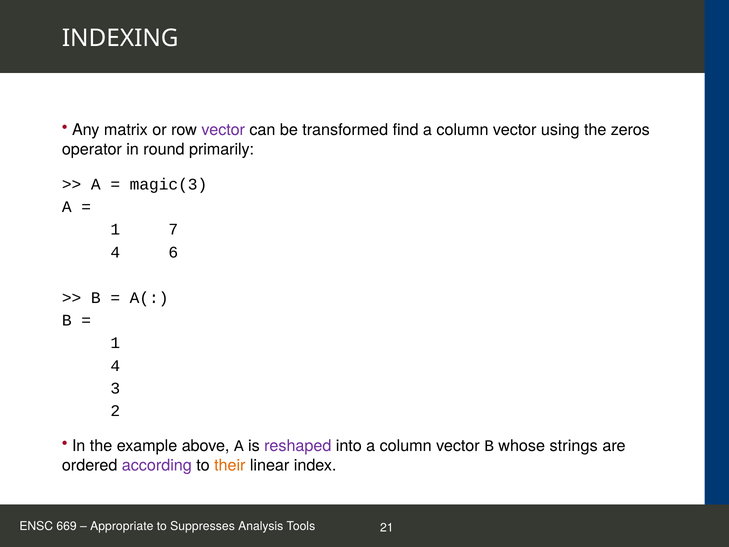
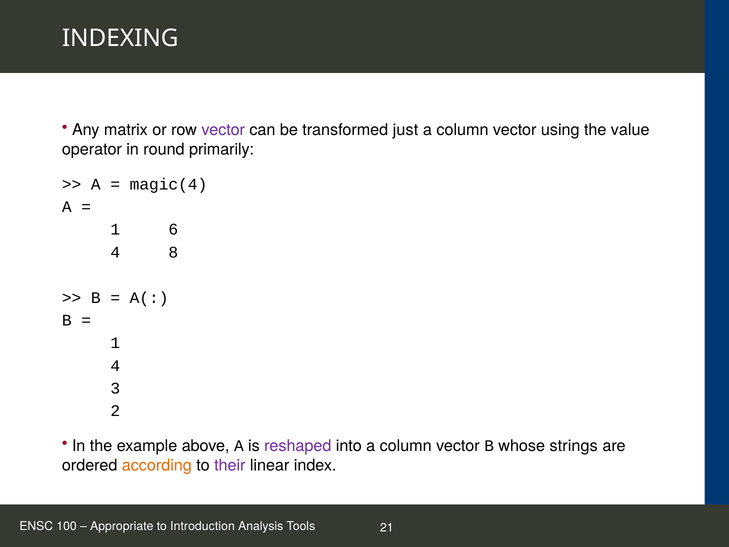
find: find -> just (405, 130)
zeros: zeros -> value (630, 130)
magic(3: magic(3 -> magic(4 (168, 184)
7: 7 -> 6 (173, 230)
6: 6 -> 8 (173, 252)
according colour: purple -> orange (157, 465)
their colour: orange -> purple (230, 465)
669: 669 -> 100 (67, 526)
Suppresses: Suppresses -> Introduction (202, 526)
